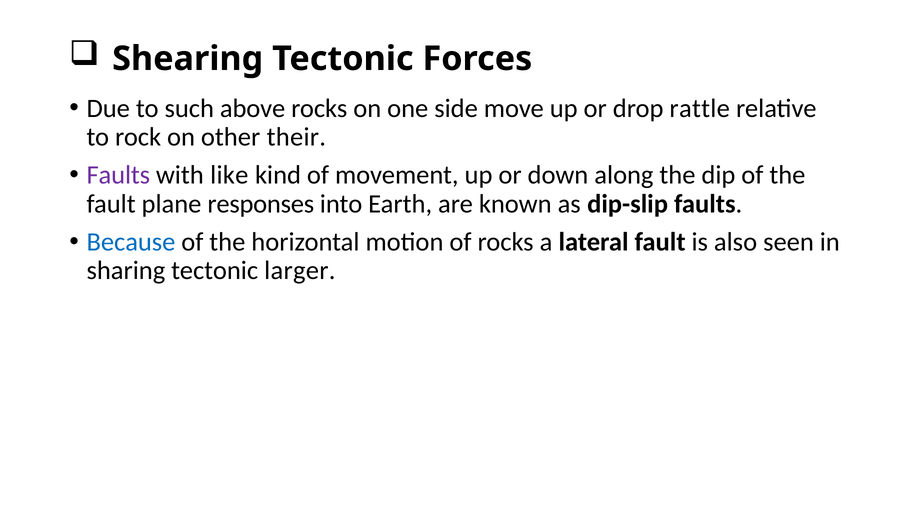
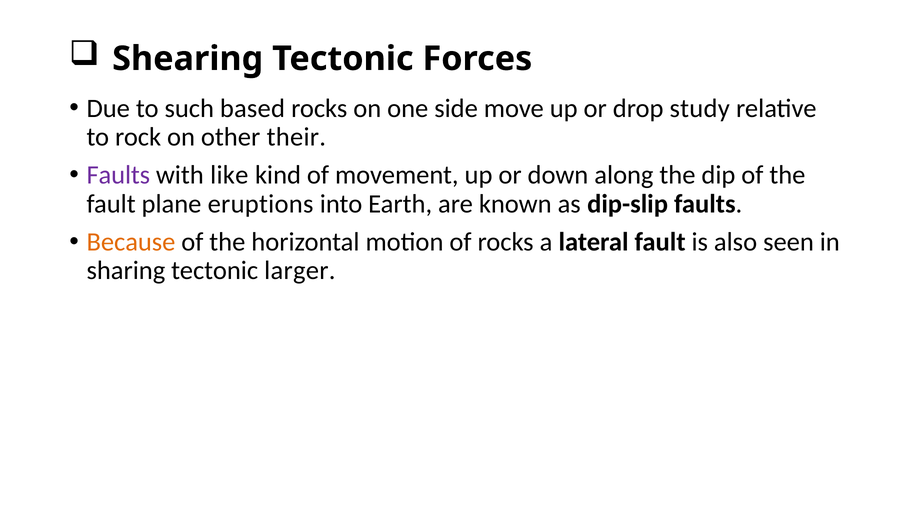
above: above -> based (252, 108)
rattle: rattle -> study (700, 108)
responses: responses -> eruptions (261, 204)
Because colour: blue -> orange (131, 242)
